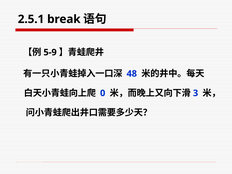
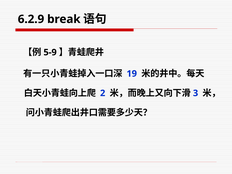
2.5.1: 2.5.1 -> 6.2.9 (31, 19)
48: 48 -> 19 (132, 74)
0: 0 -> 2 (103, 93)
